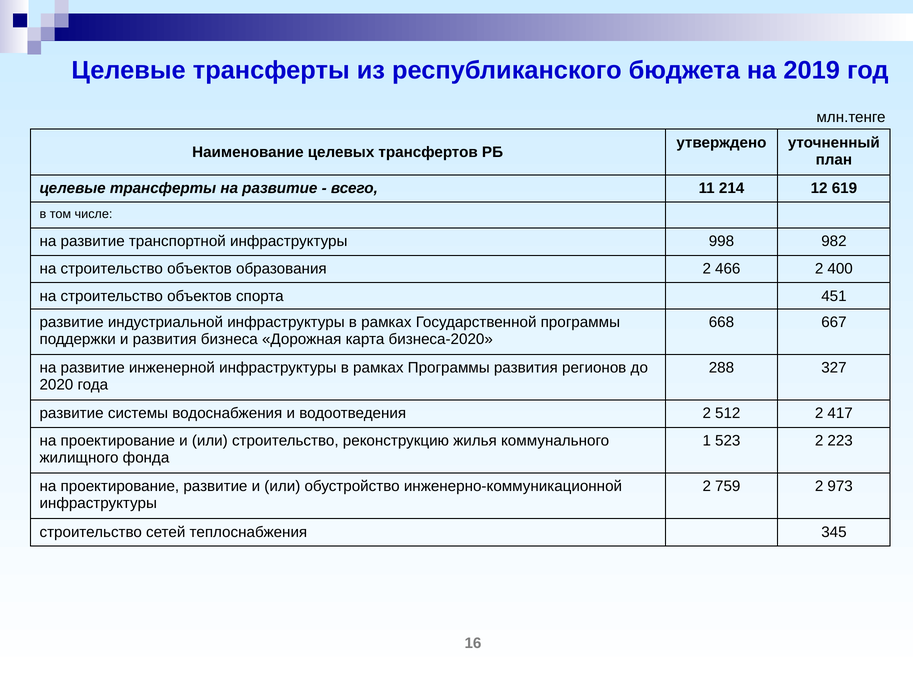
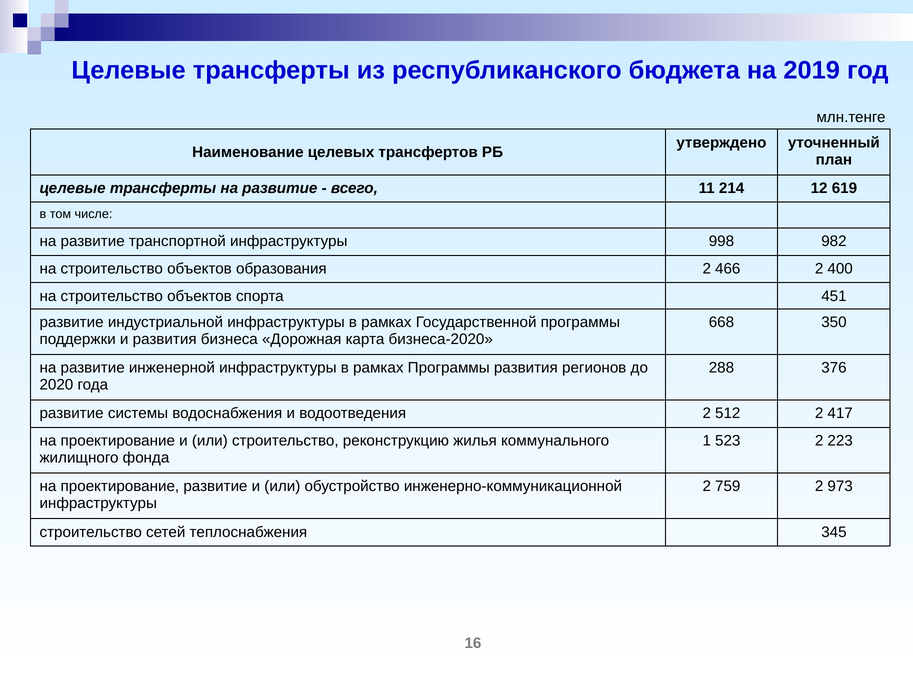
667: 667 -> 350 (834, 323)
327: 327 -> 376 (834, 368)
